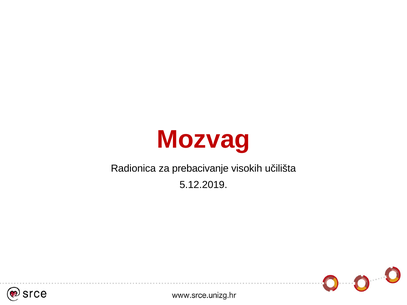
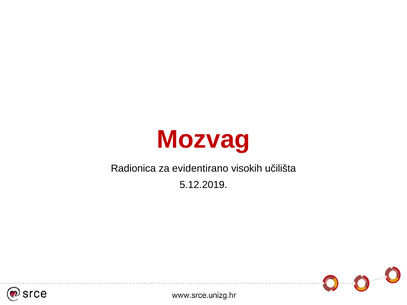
prebacivanje: prebacivanje -> evidentirano (200, 168)
